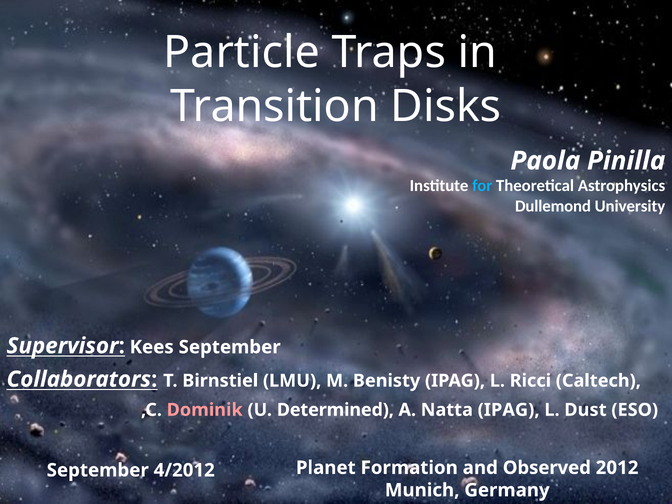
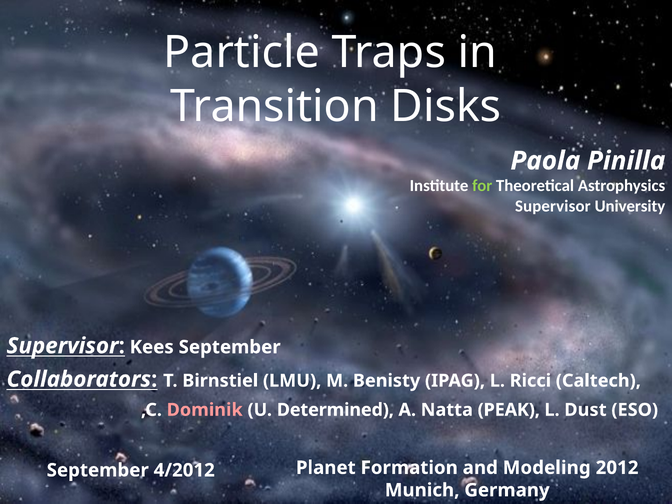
for colour: light blue -> light green (482, 186)
Dullemond: Dullemond -> Supervisor (553, 206)
Natta IPAG: IPAG -> PEAK (509, 410)
Observed: Observed -> Modeling (547, 468)
